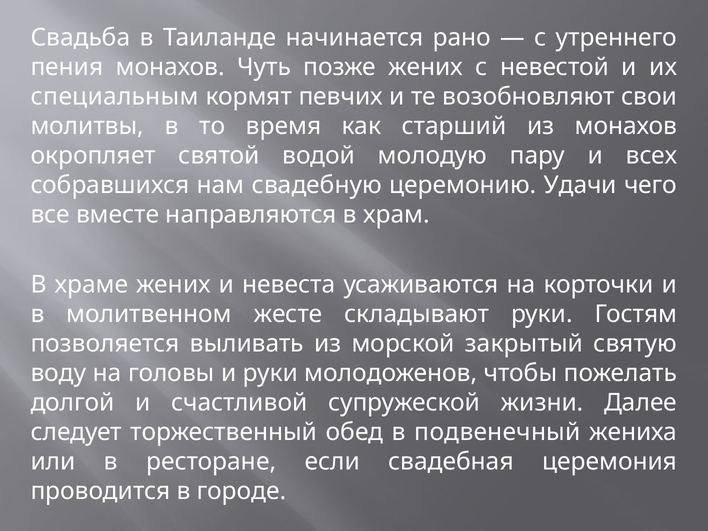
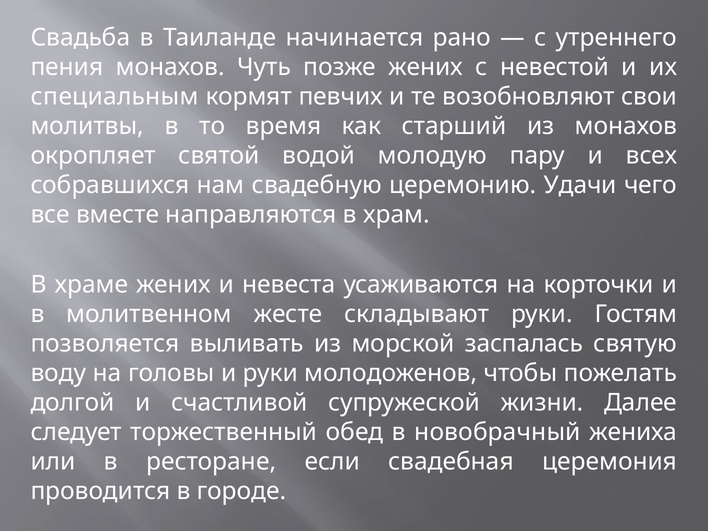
закрытый: закрытый -> заспалась (524, 344)
подвенечный: подвенечный -> новобрачный (498, 432)
